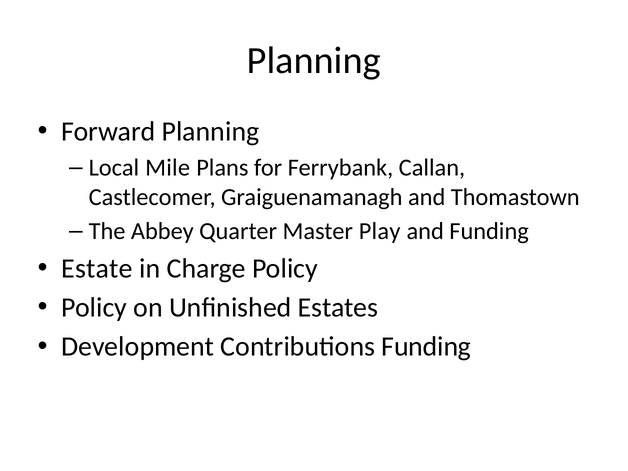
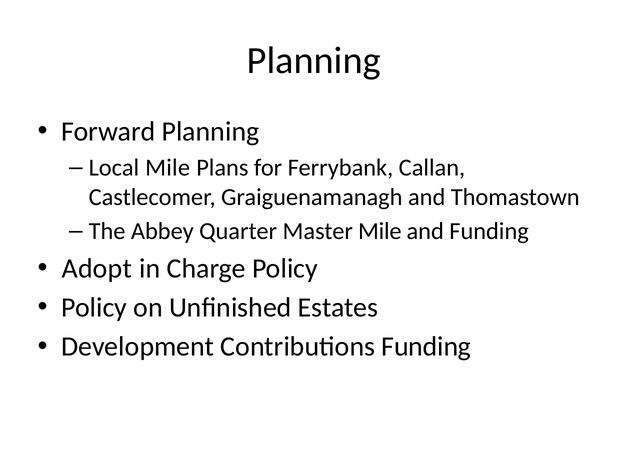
Master Play: Play -> Mile (380, 231)
Estate: Estate -> Adopt (97, 269)
